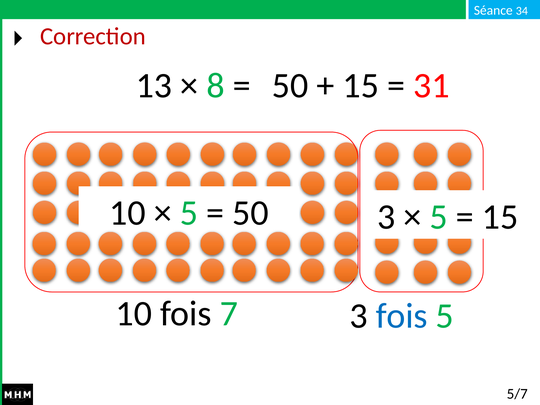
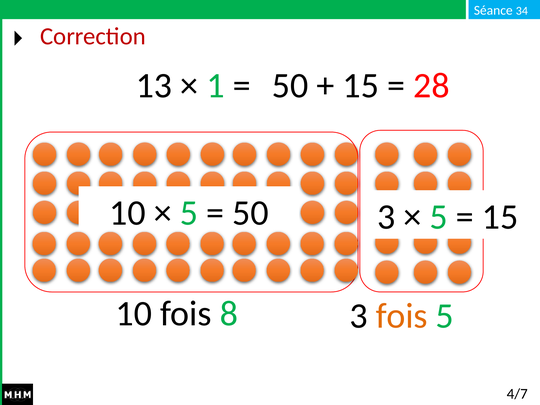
8: 8 -> 1 (216, 86)
31: 31 -> 28 (431, 86)
7: 7 -> 8 (229, 314)
fois colour: blue -> orange (402, 316)
5/7: 5/7 -> 4/7 (517, 394)
